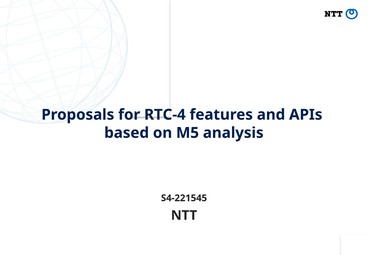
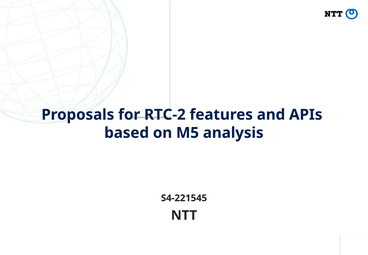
RTC-4: RTC-4 -> RTC-2 (165, 115)
